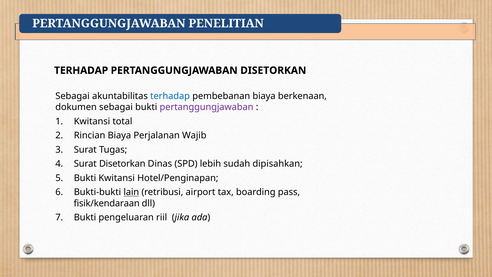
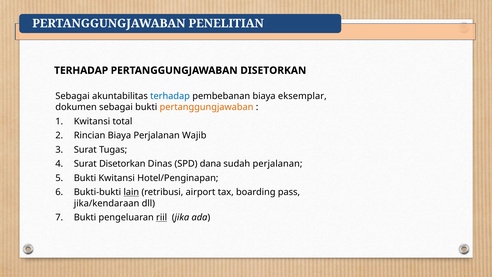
berkenaan: berkenaan -> eksemplar (302, 96)
pertanggungjawaban colour: purple -> orange (207, 107)
lebih: lebih -> dana (211, 164)
sudah dipisahkan: dipisahkan -> perjalanan (278, 164)
fisik/kendaraan: fisik/kendaraan -> jika/kendaraan (107, 203)
riil underline: none -> present (162, 217)
